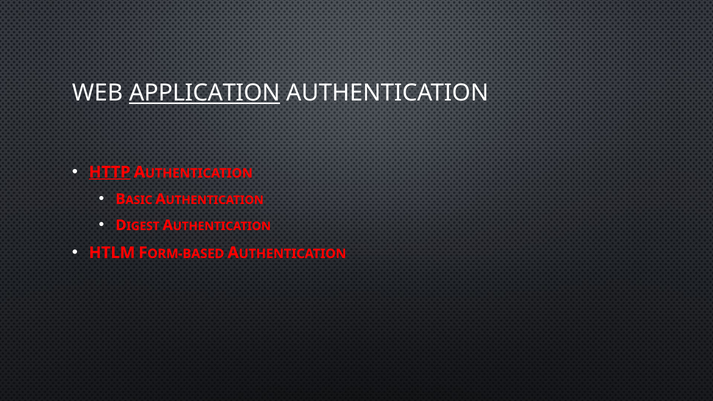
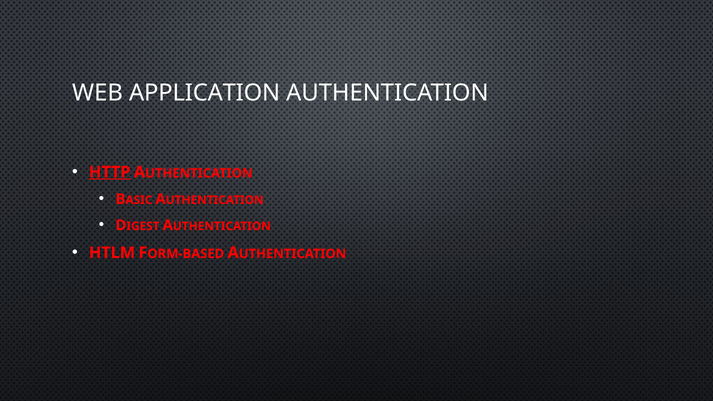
APPLICATION underline: present -> none (205, 93)
